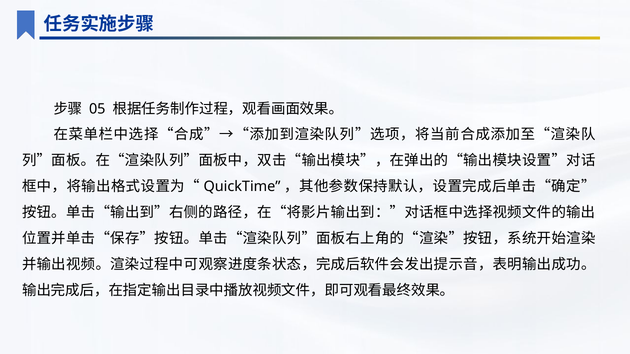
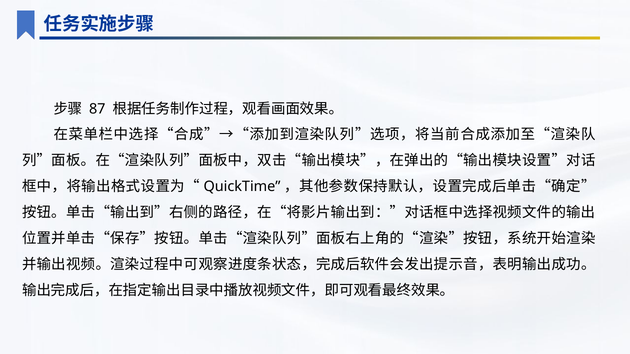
05: 05 -> 87 (97, 109)
